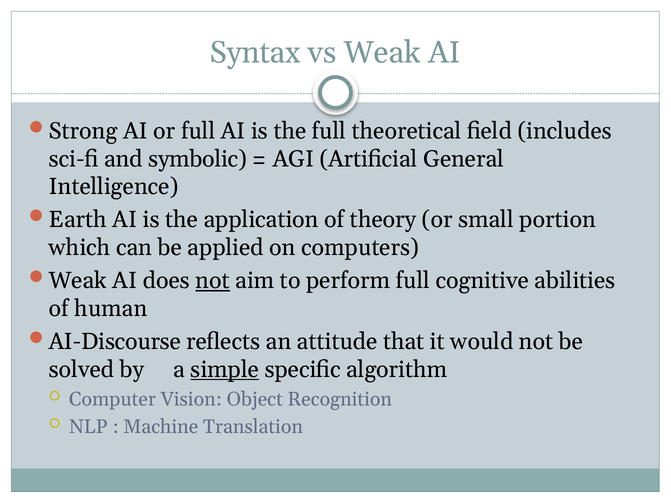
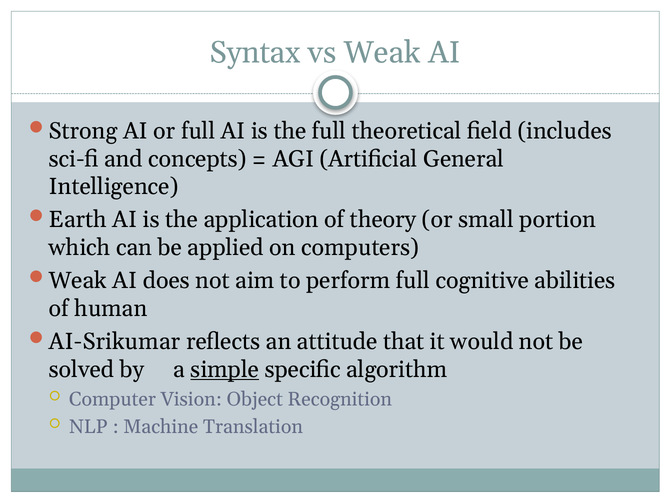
symbolic: symbolic -> concepts (197, 159)
not underline: present -> none (213, 281)
AI-Discourse: AI-Discourse -> AI-Srikumar (115, 342)
